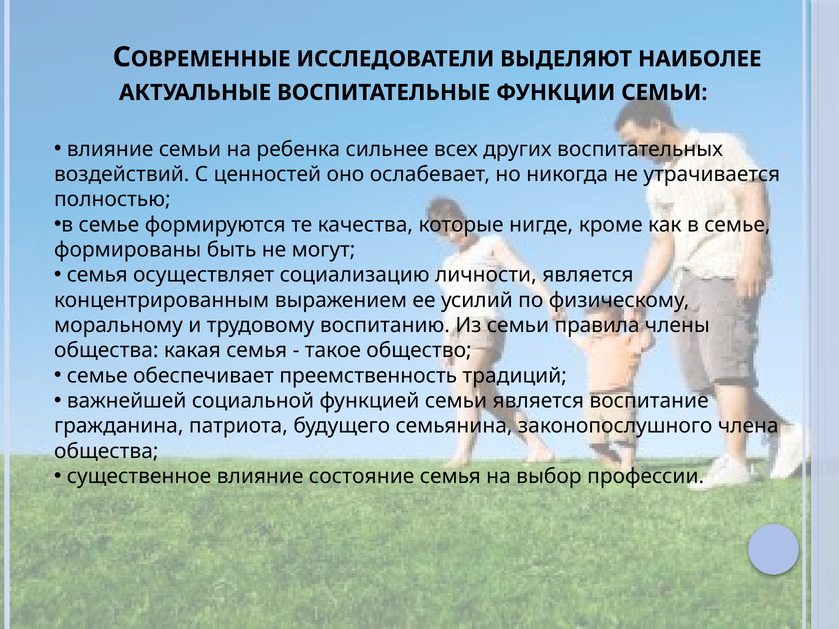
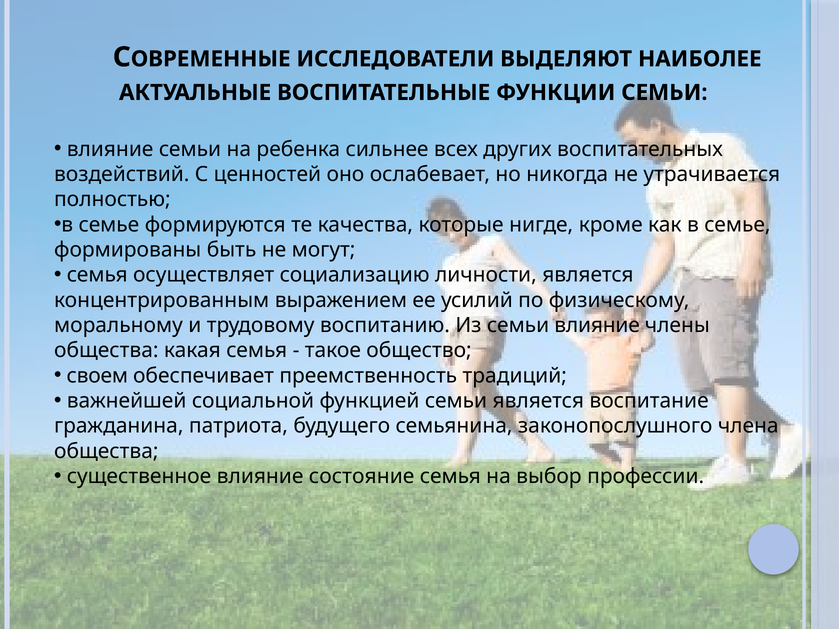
семьи правила: правила -> влияние (597, 325)
семье: семье -> своем (97, 376)
